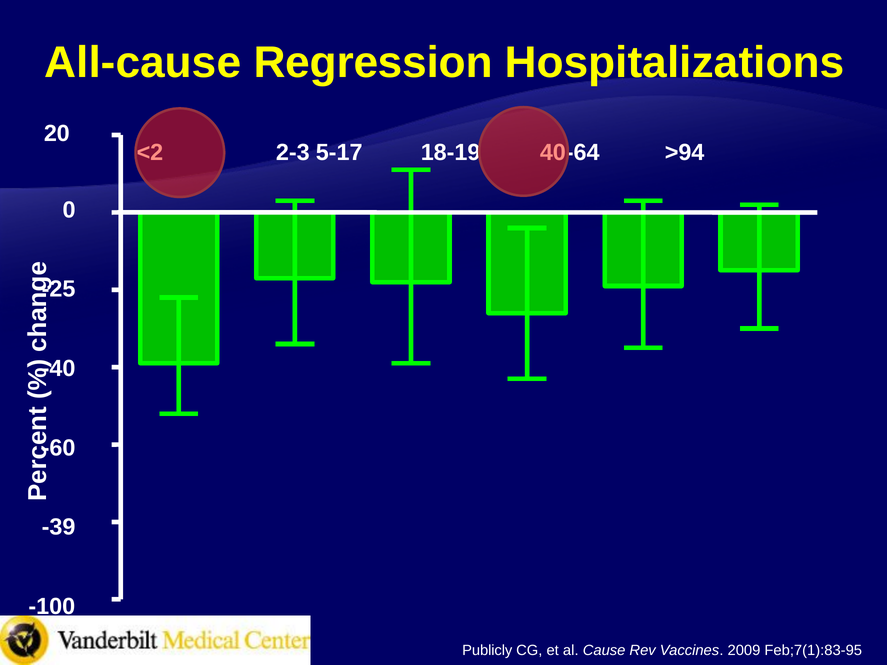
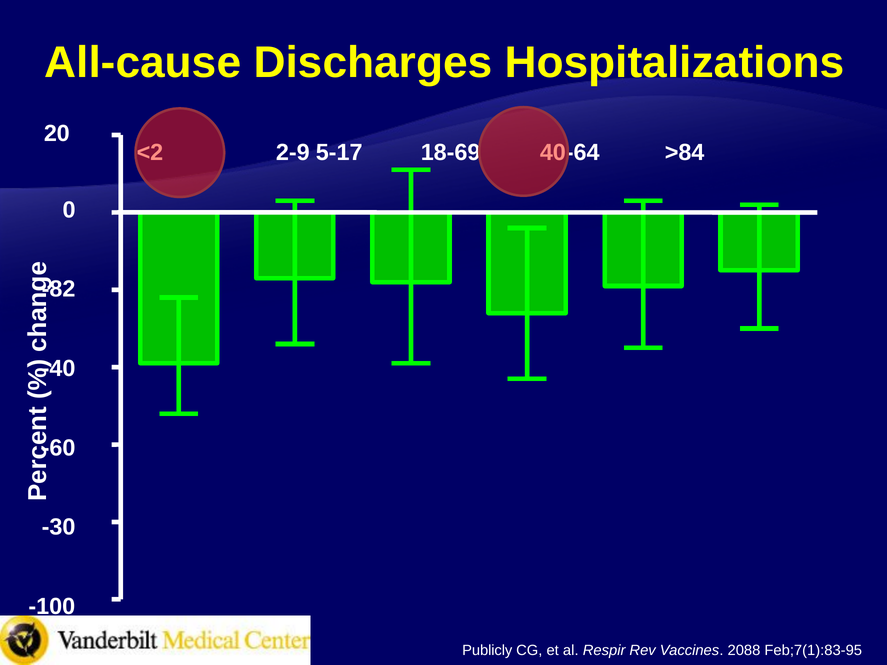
Regression: Regression -> Discharges (373, 63)
2-3: 2-3 -> 2-9 (293, 153)
18-19: 18-19 -> 18-69 (451, 153)
>94: >94 -> >84 (685, 153)
-25: -25 -> -82 (59, 289)
-39: -39 -> -30 (59, 527)
Cause: Cause -> Respir (604, 651)
2009: 2009 -> 2088 (744, 651)
